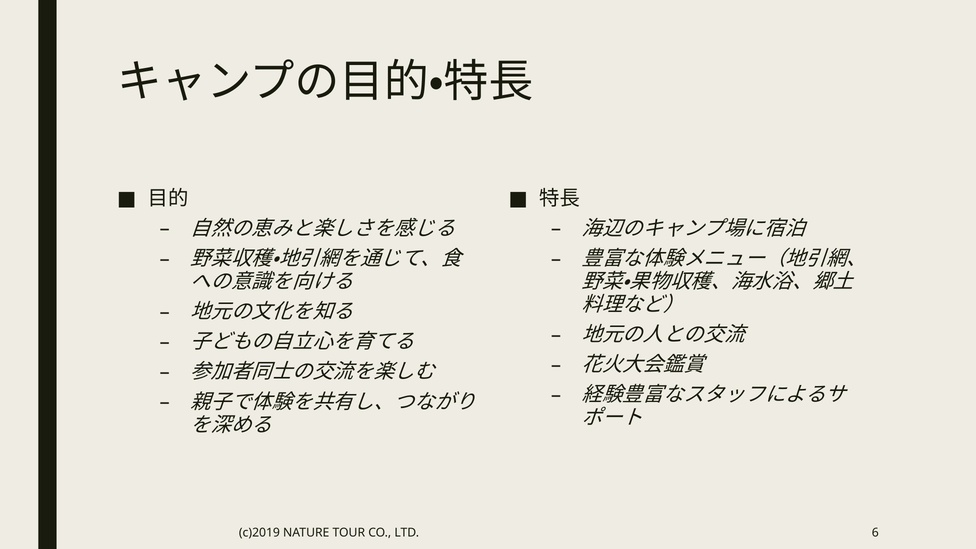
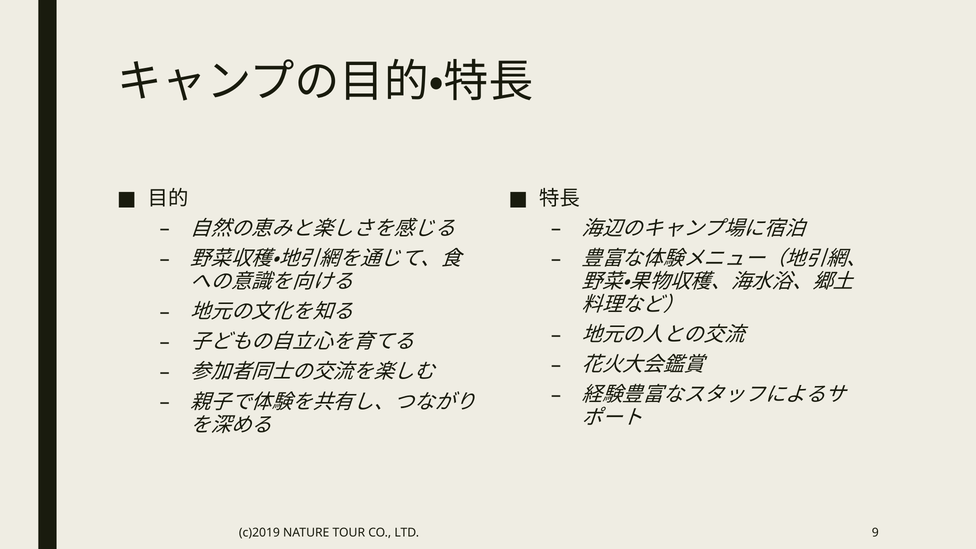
6: 6 -> 9 (875, 533)
